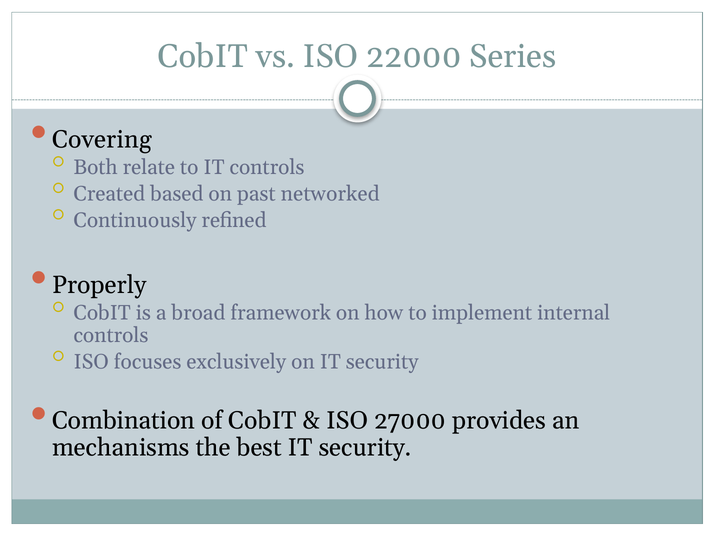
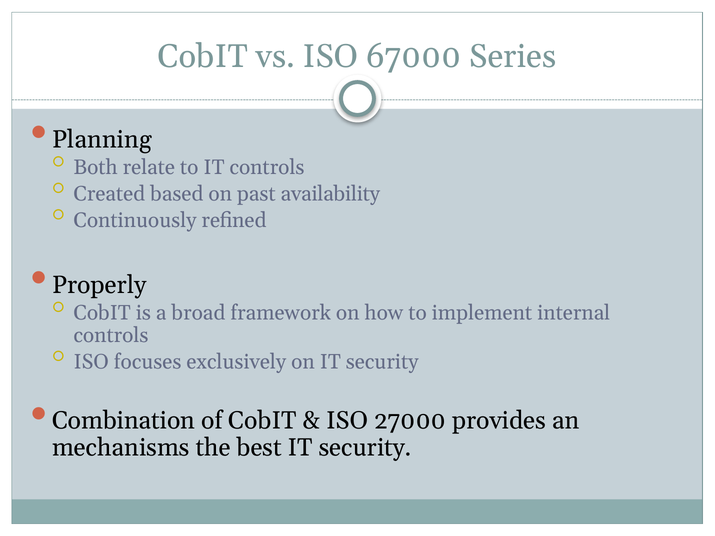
22000: 22000 -> 67000 (414, 56)
Covering: Covering -> Planning (102, 140)
networked: networked -> availability (330, 194)
